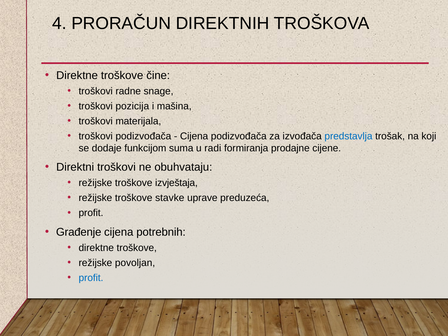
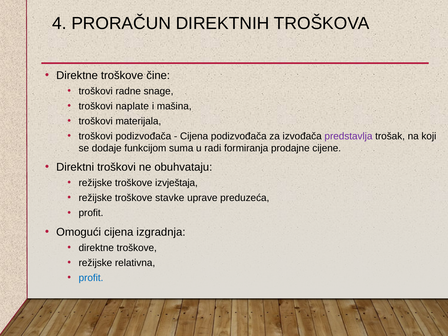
pozicija: pozicija -> naplate (132, 106)
predstavlja colour: blue -> purple (348, 136)
Građenje: Građenje -> Omogući (79, 232)
potrebnih: potrebnih -> izgradnja (161, 232)
povoljan: povoljan -> relativna (135, 263)
